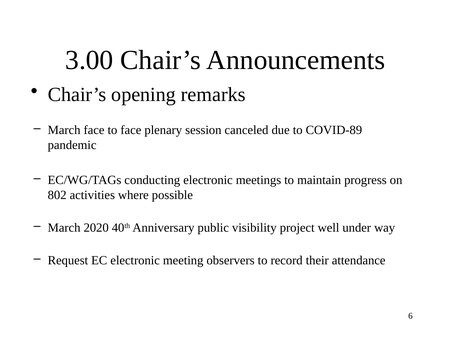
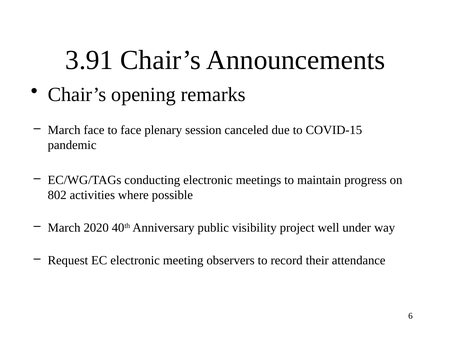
3.00: 3.00 -> 3.91 (89, 60)
COVID-89: COVID-89 -> COVID-15 (334, 130)
